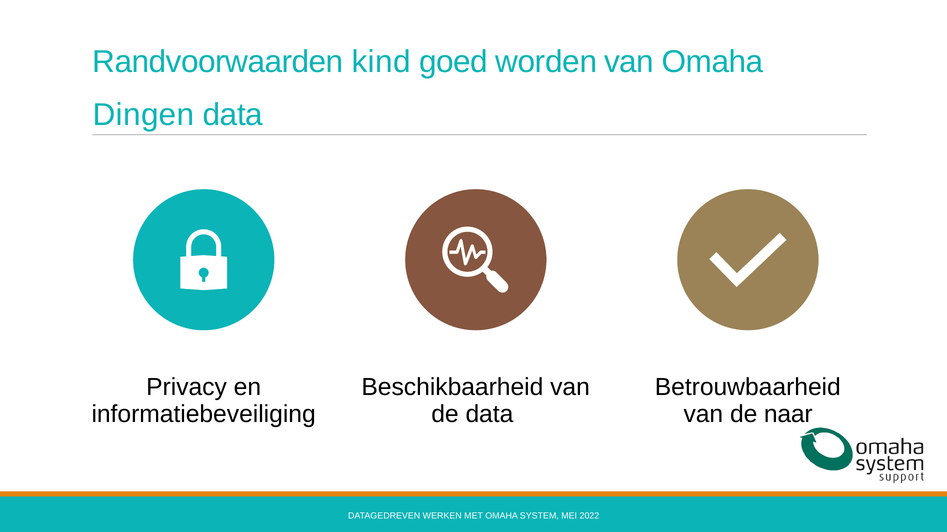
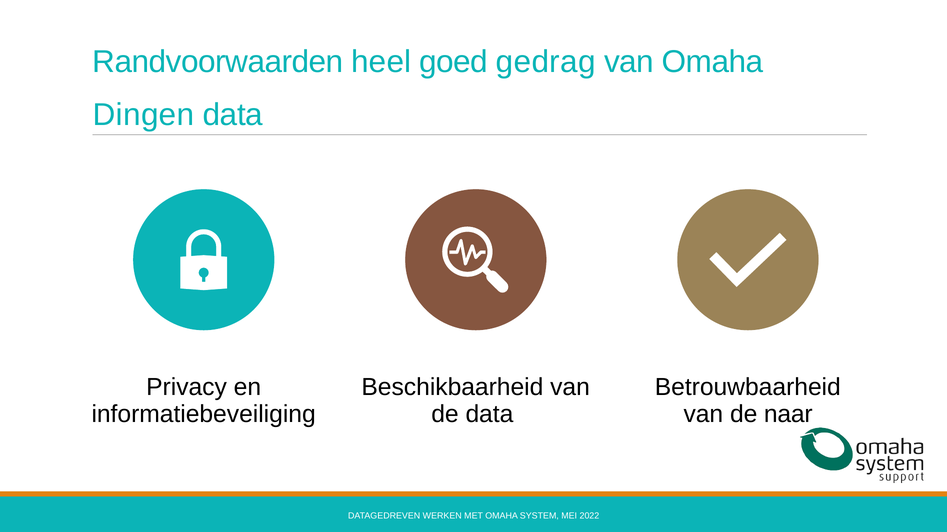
kind: kind -> heel (381, 62)
worden: worden -> gedrag (546, 62)
